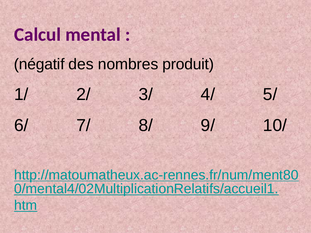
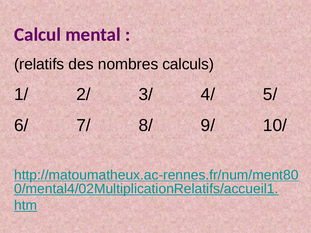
négatif: négatif -> relatifs (39, 64)
produit: produit -> calculs (188, 64)
